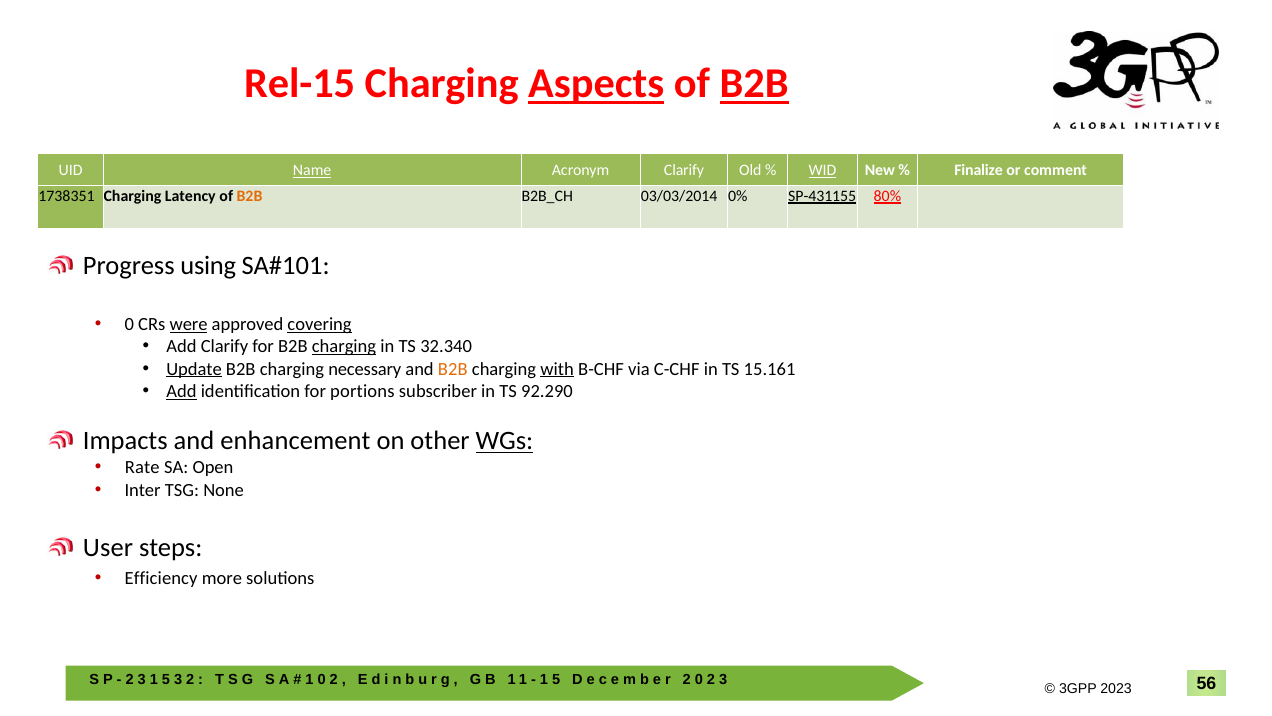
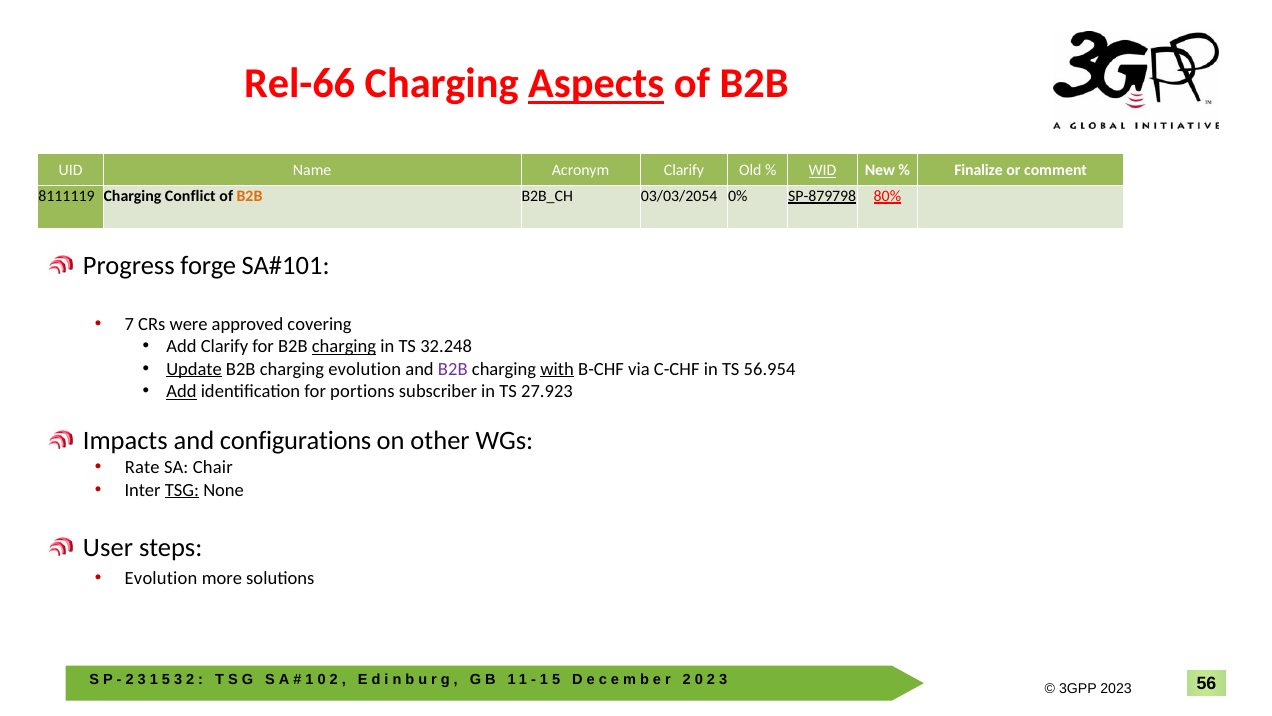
Rel-15: Rel-15 -> Rel-66 (300, 84)
B2B underline: present -> none (754, 84)
Name underline: present -> none (312, 170)
1738351: 1738351 -> 8111119 (66, 196)
Latency: Latency -> Conflict (190, 196)
03/03/2014: 03/03/2014 -> 03/03/2054 (679, 196)
SP-431155: SP-431155 -> SP-879798 (822, 196)
using: using -> forge (208, 266)
0: 0 -> 7 (129, 324)
were underline: present -> none (189, 324)
covering underline: present -> none (320, 324)
32.340: 32.340 -> 32.248 (446, 346)
charging necessary: necessary -> evolution (365, 369)
B2B colour: orange -> purple (453, 369)
15.161: 15.161 -> 56.954 (770, 369)
92.290: 92.290 -> 27.923 (547, 391)
enhancement: enhancement -> configurations (296, 441)
WGs underline: present -> none (504, 441)
Open: Open -> Chair (213, 467)
TSG underline: none -> present (182, 490)
Efficiency: Efficiency -> Evolution (161, 578)
